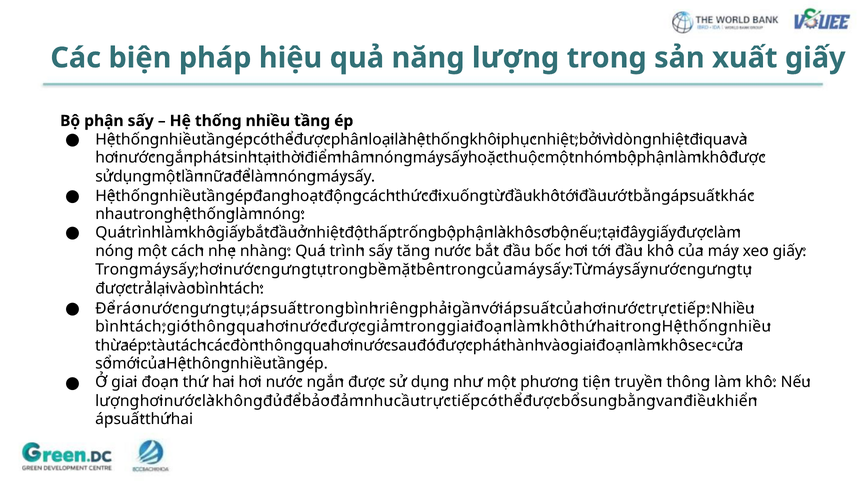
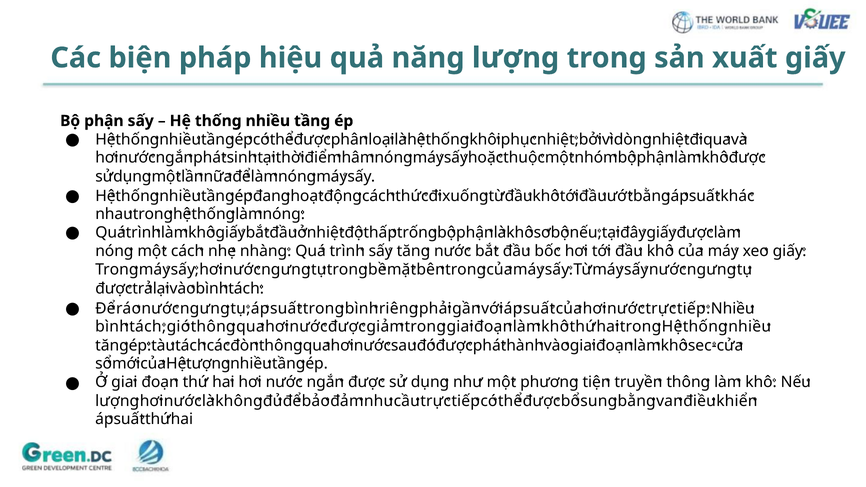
thừa: thừa -> tăng (112, 345)
thông: thông -> tượng (208, 364)
